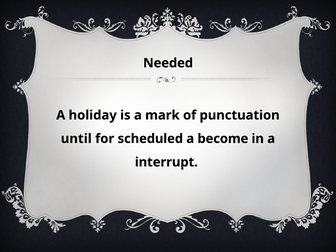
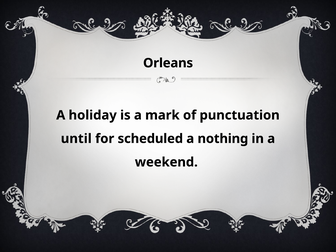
Needed: Needed -> Orleans (168, 63)
become: become -> nothing (223, 139)
interrupt: interrupt -> weekend (166, 162)
